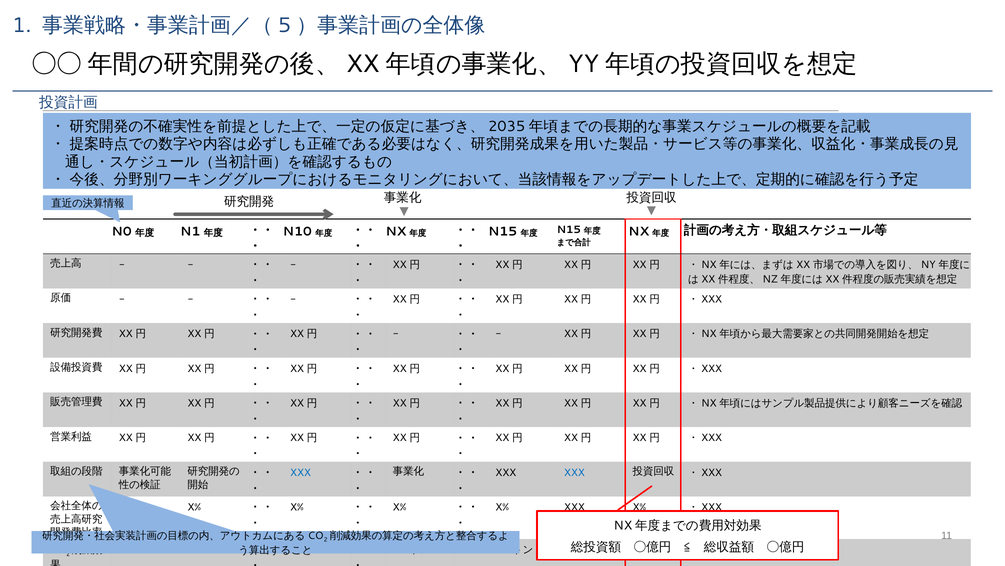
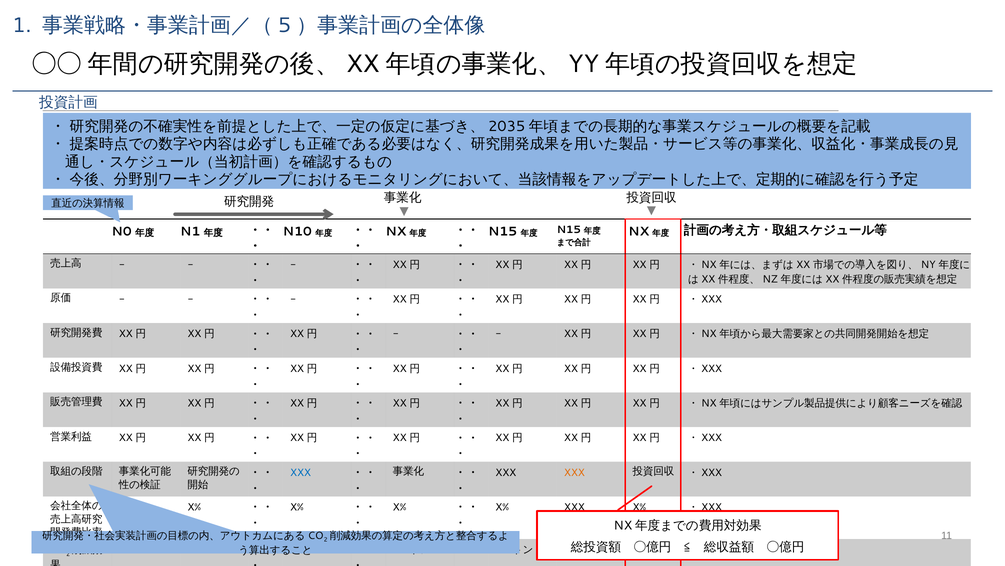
XXX colour: blue -> orange (574, 472)
